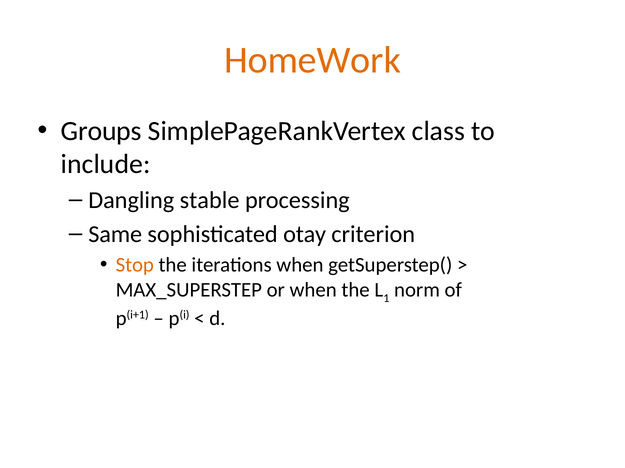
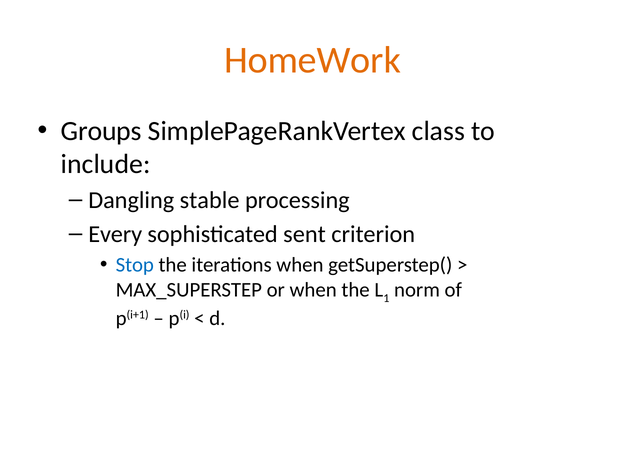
Same: Same -> Every (115, 234)
otay: otay -> sent (305, 234)
Stop colour: orange -> blue (135, 265)
